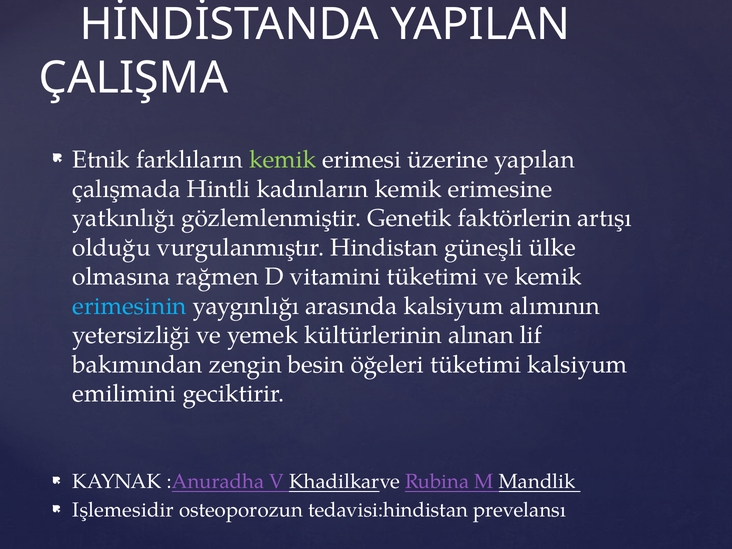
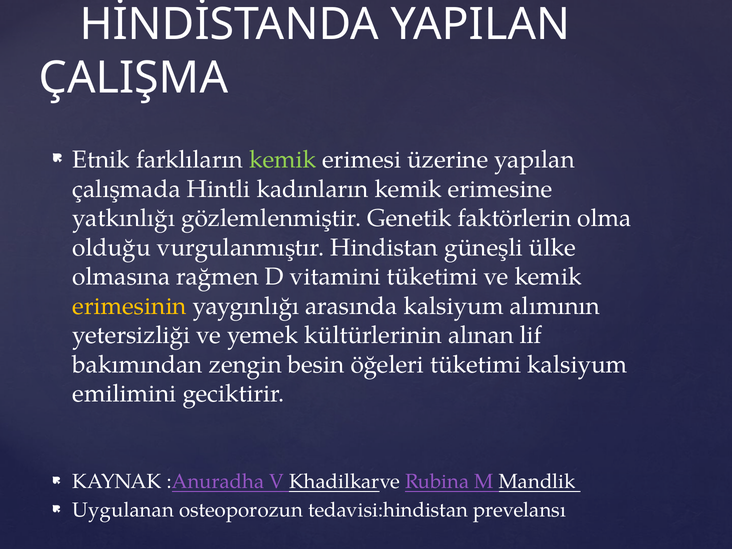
artışı: artışı -> olma (604, 218)
erimesinin colour: light blue -> yellow (130, 306)
Işlemesidir: Işlemesidir -> Uygulanan (123, 510)
